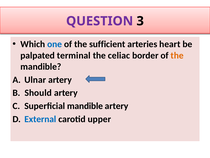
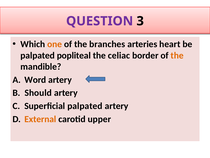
one colour: blue -> orange (55, 44)
sufficient: sufficient -> branches (107, 44)
terminal: terminal -> popliteal (74, 55)
Ulnar: Ulnar -> Word (35, 80)
Superficial mandible: mandible -> palpated (85, 106)
External colour: blue -> orange (40, 119)
